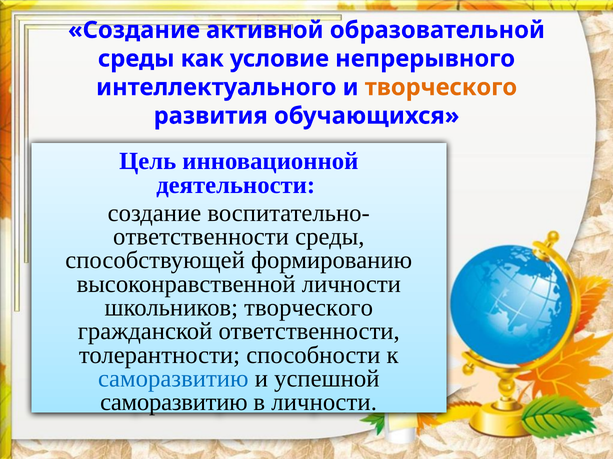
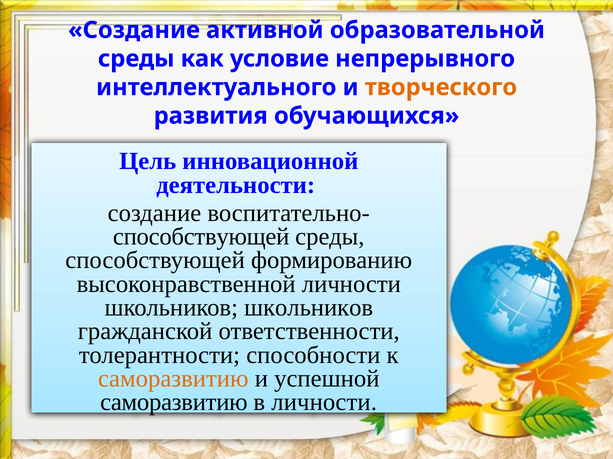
ответственности: ответственности -> способствующей (201, 237)
школьников творческого: творческого -> школьников (309, 308)
саморазвитию colour: blue -> orange (173, 379)
